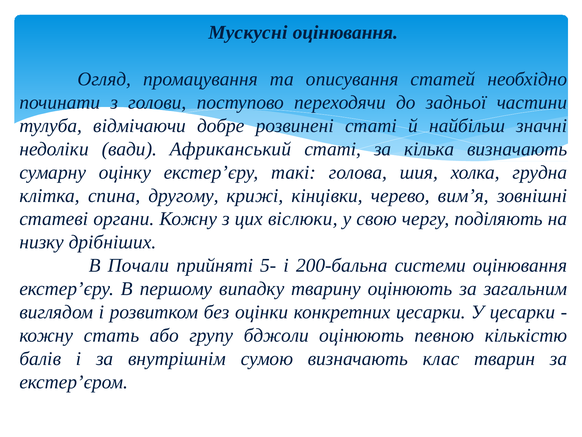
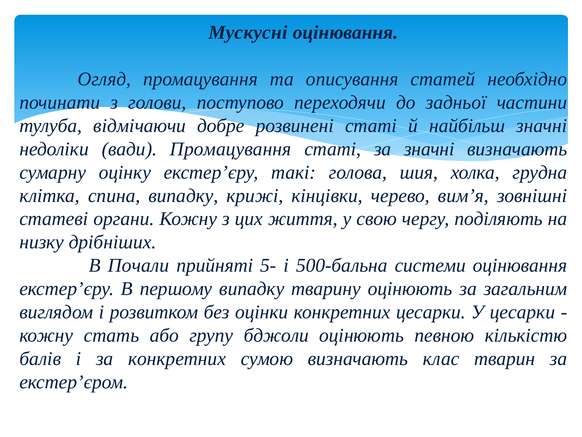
вади Африканський: Африканський -> Промацування (231, 149)
за кілька: кілька -> значні (429, 149)
спина другому: другому -> випадку (183, 195)
віслюки: віслюки -> життя (303, 219)
200-бальна: 200-бальна -> 500-бальна (342, 265)
за внутрішнім: внутрішнім -> конкретних (177, 358)
